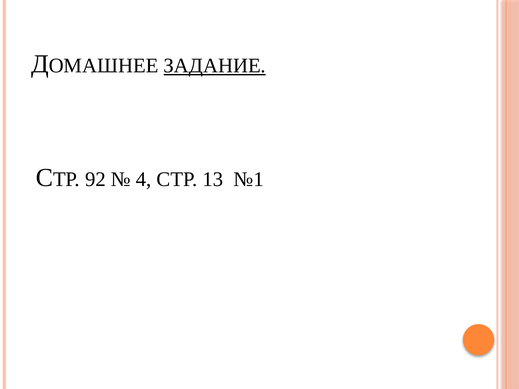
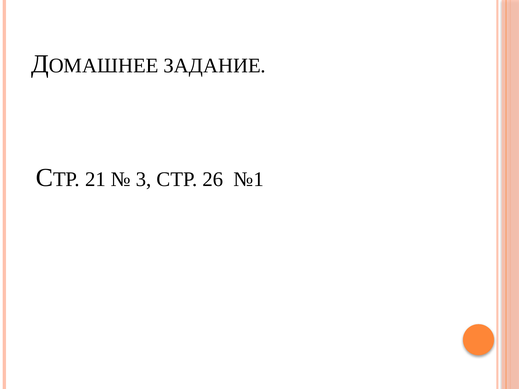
ЗАДАНИЕ underline: present -> none (215, 66)
92: 92 -> 21 (95, 180)
4: 4 -> 3 (144, 180)
13: 13 -> 26 (213, 180)
